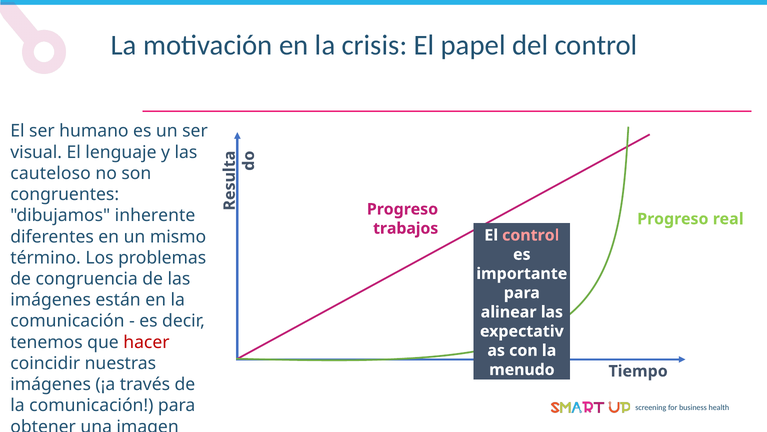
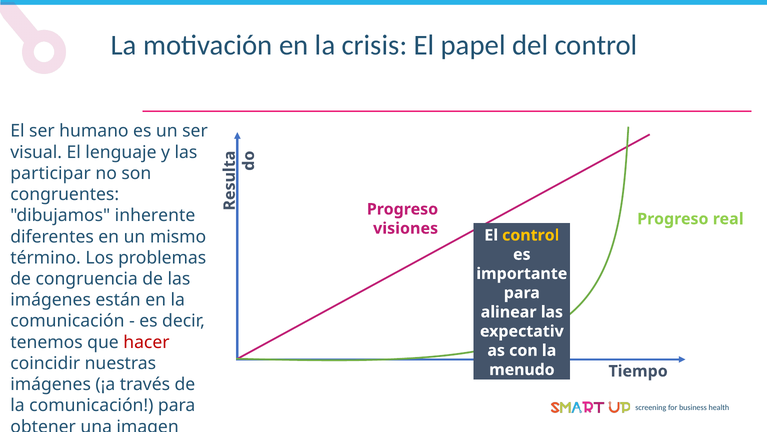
cauteloso: cauteloso -> participar (51, 173)
trabajos: trabajos -> visiones (406, 228)
control colour: pink -> yellow (531, 235)
